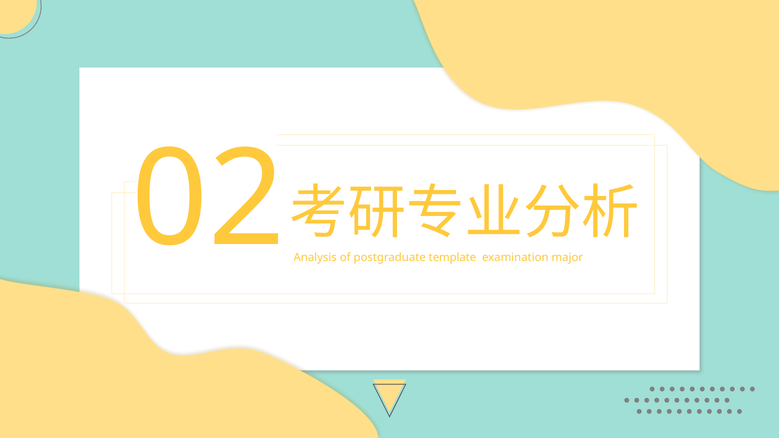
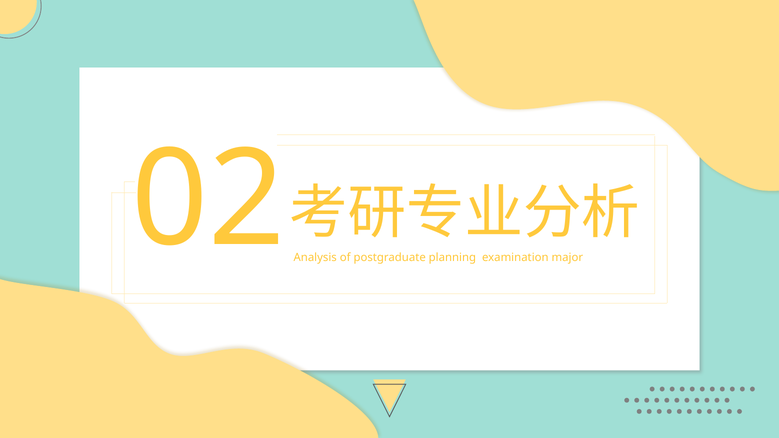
template: template -> planning (452, 258)
